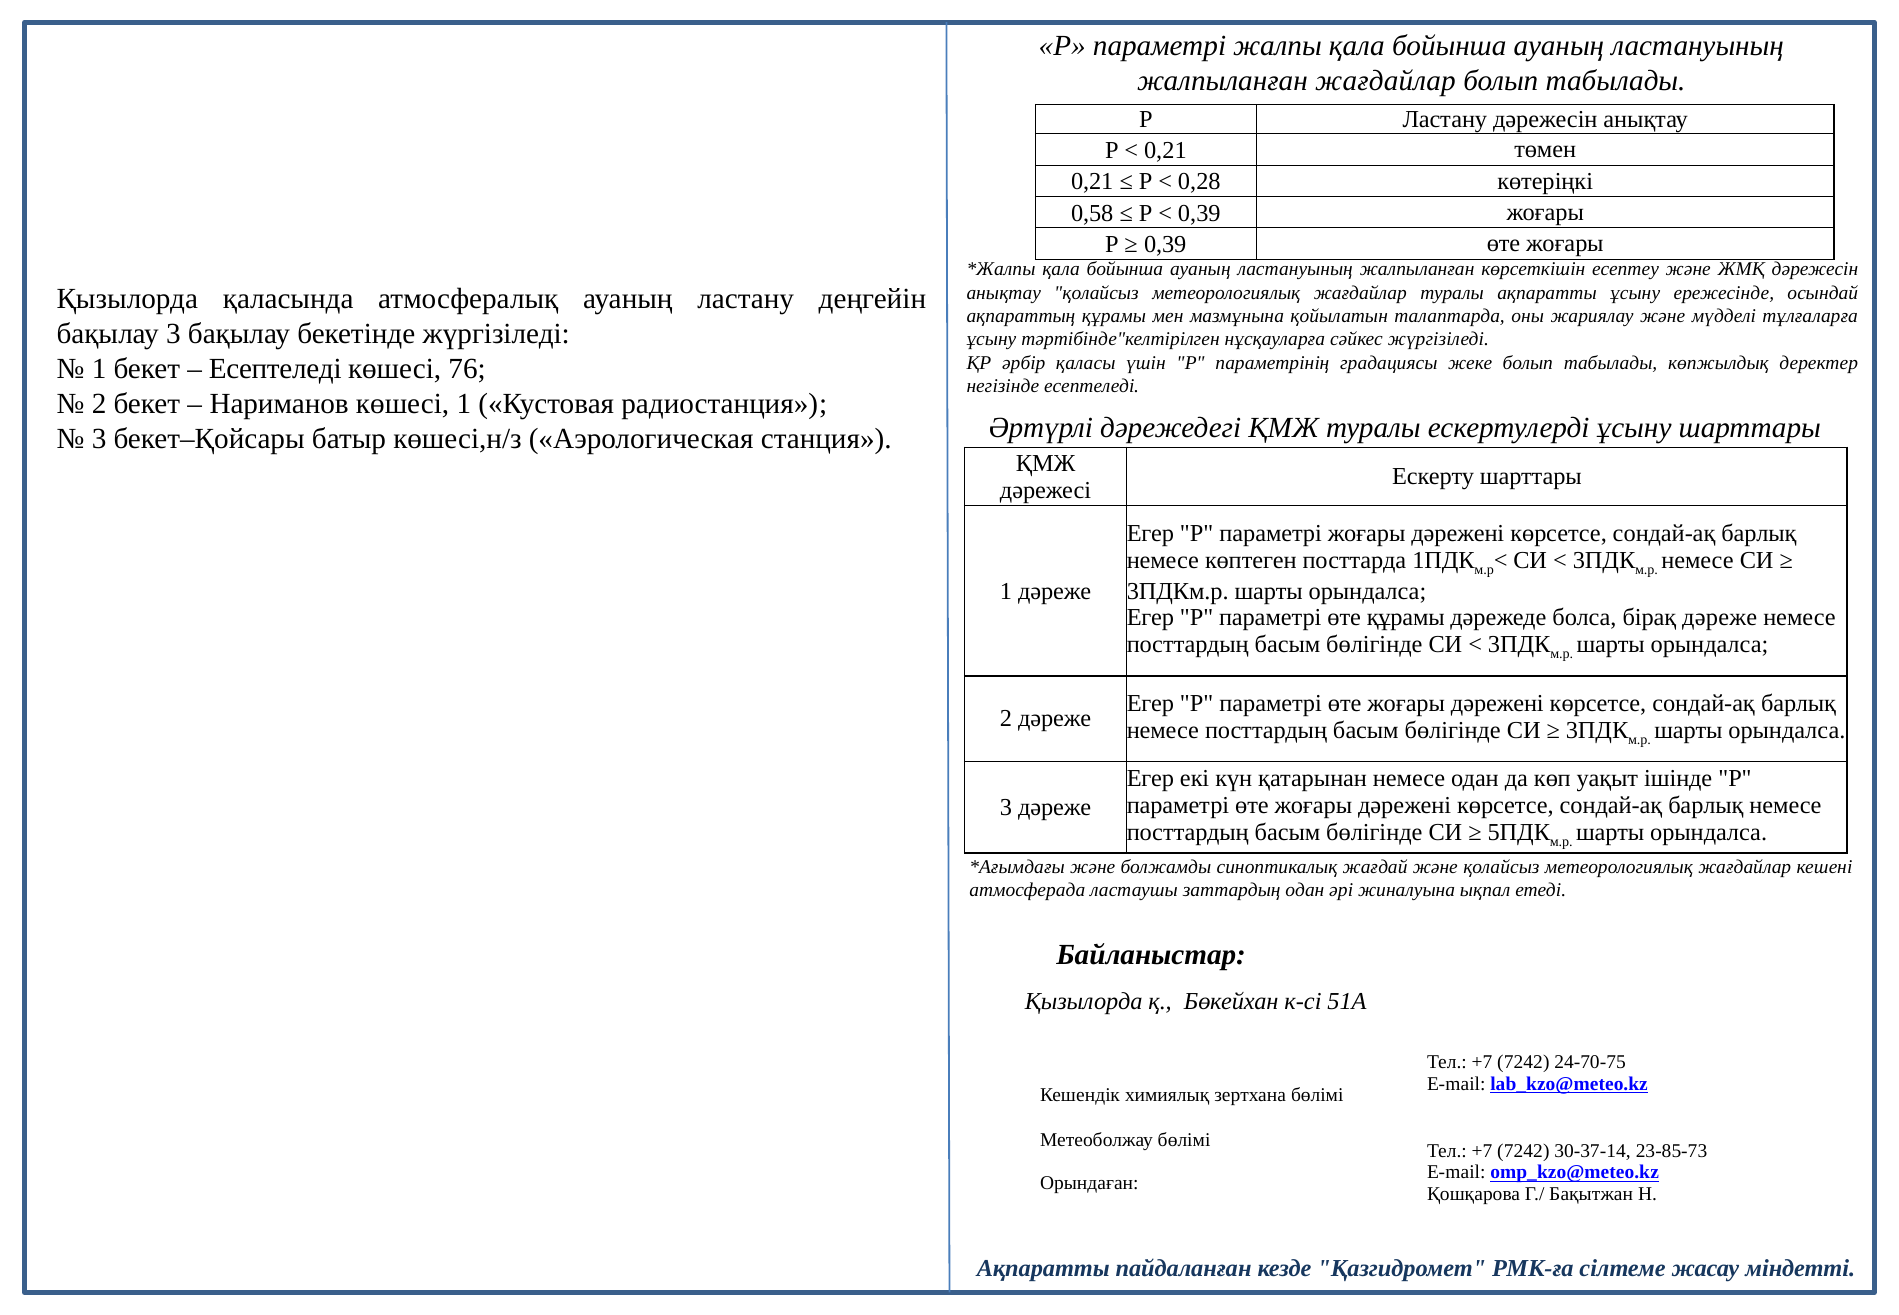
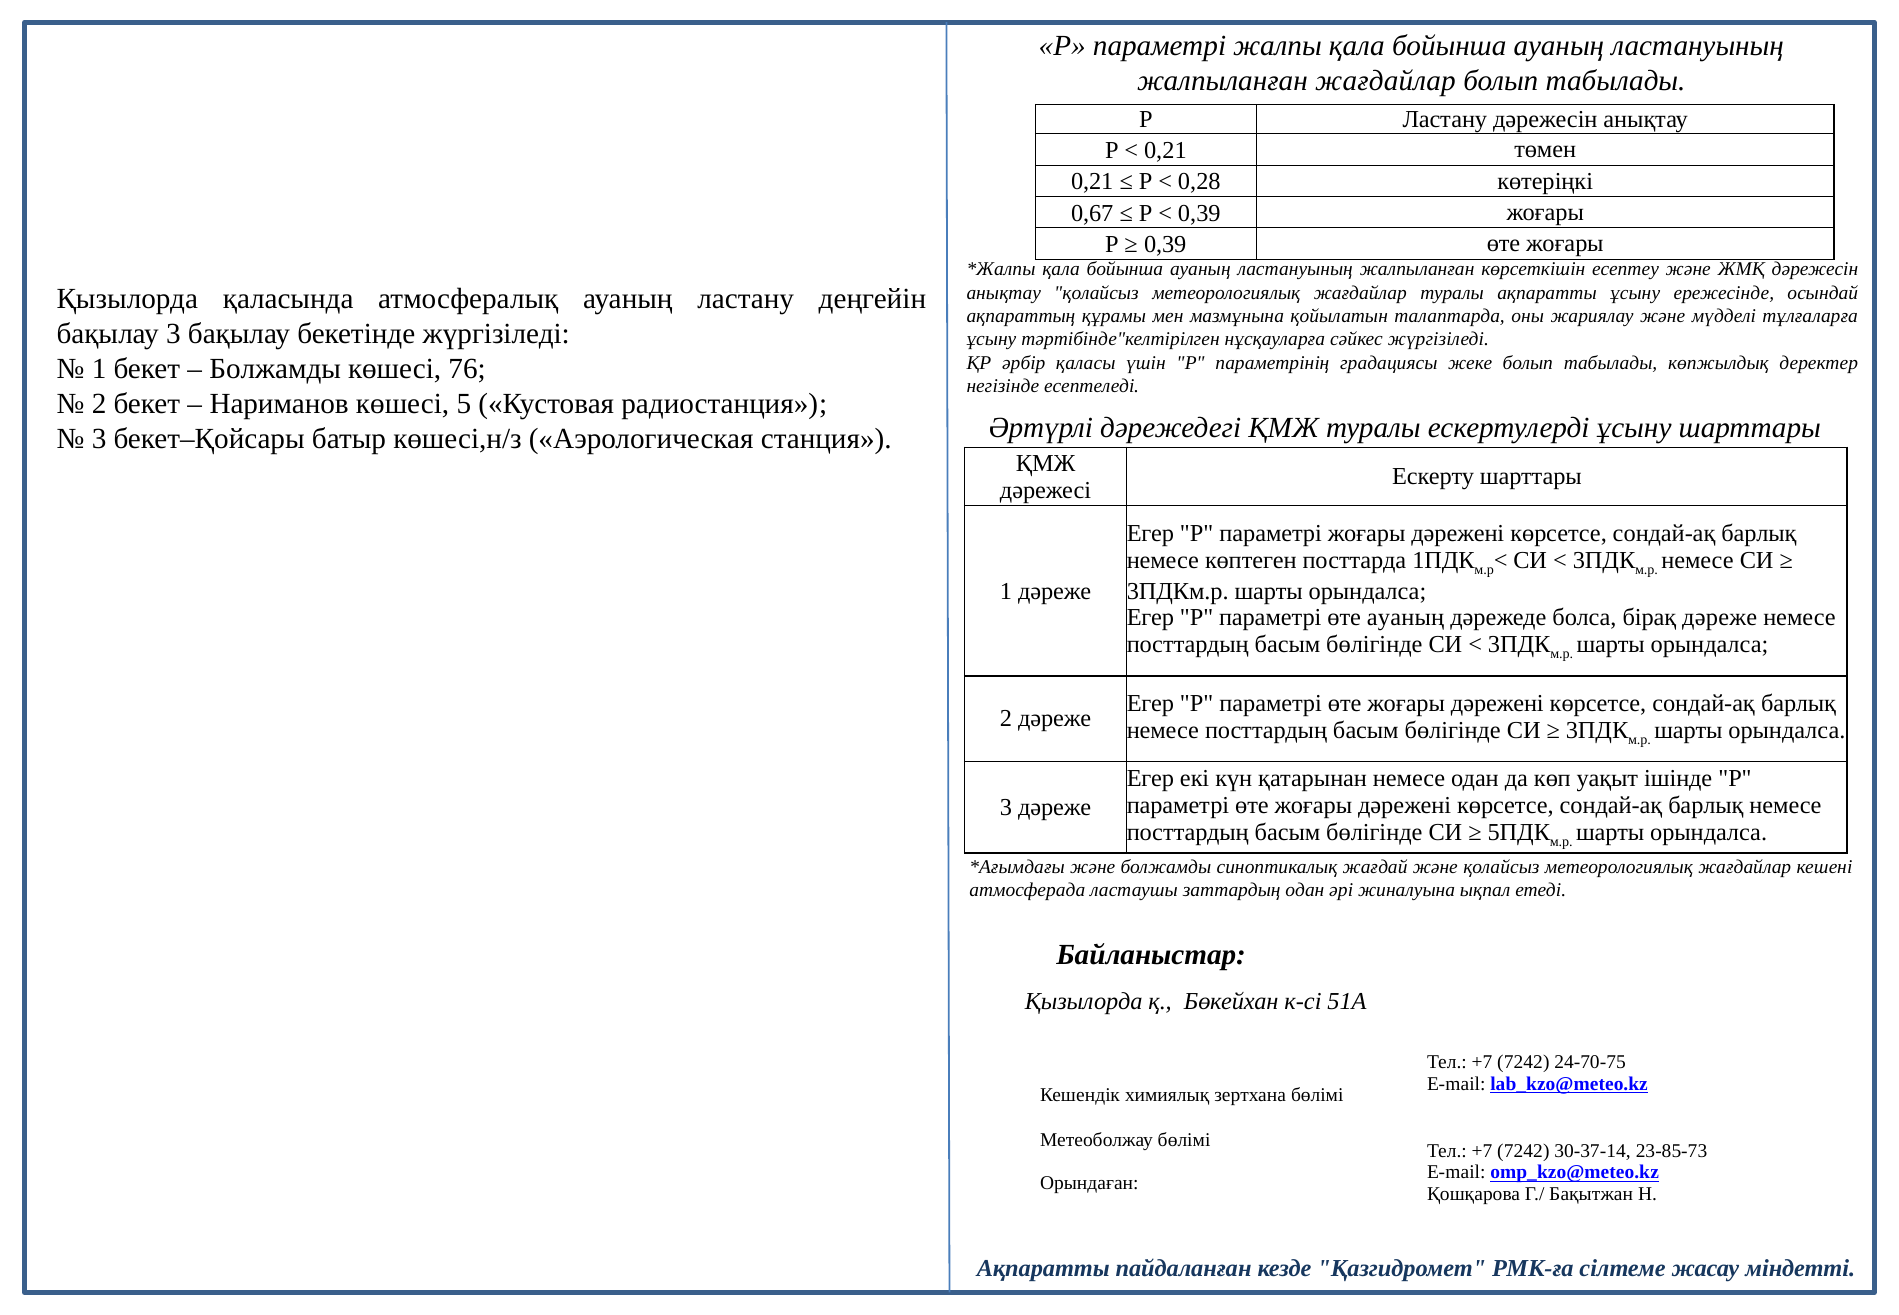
0,58: 0,58 -> 0,67 (1092, 213)
Есептеледі: Есептеледі -> Болжамды (275, 369)
көшесі 1: 1 -> 5 (464, 404)
өте құрамы: құрамы -> ауаның (1406, 618)
